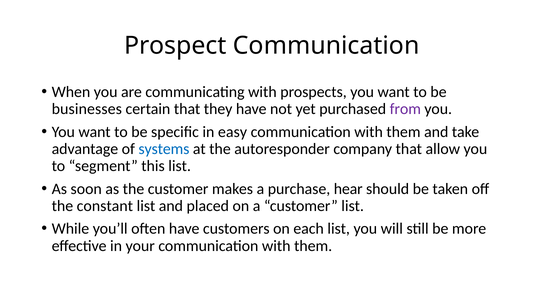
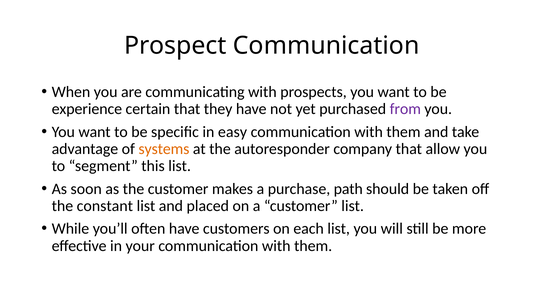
businesses: businesses -> experience (87, 109)
systems colour: blue -> orange (164, 149)
hear: hear -> path (348, 189)
